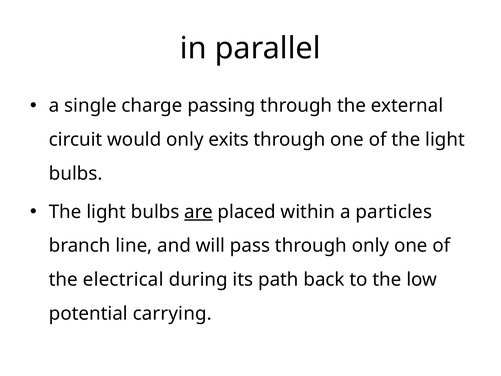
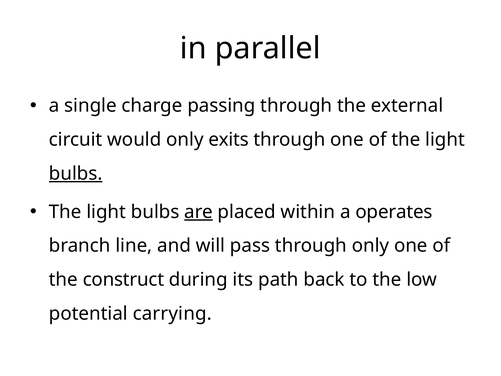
bulbs underline: none -> present (76, 173)
particles: particles -> operates (394, 212)
electrical: electrical -> construct (123, 279)
